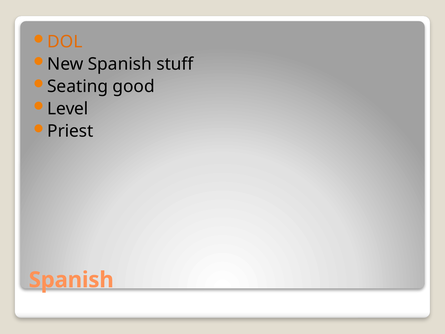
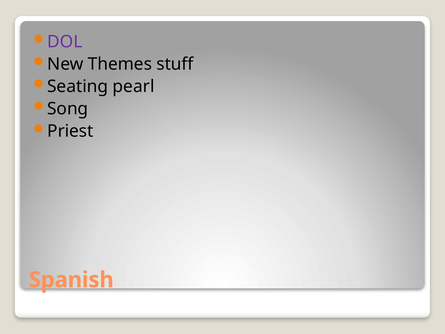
DOL colour: orange -> purple (65, 42)
New Spanish: Spanish -> Themes (120, 64)
good: good -> pearl (134, 86)
Level: Level -> Song (68, 109)
